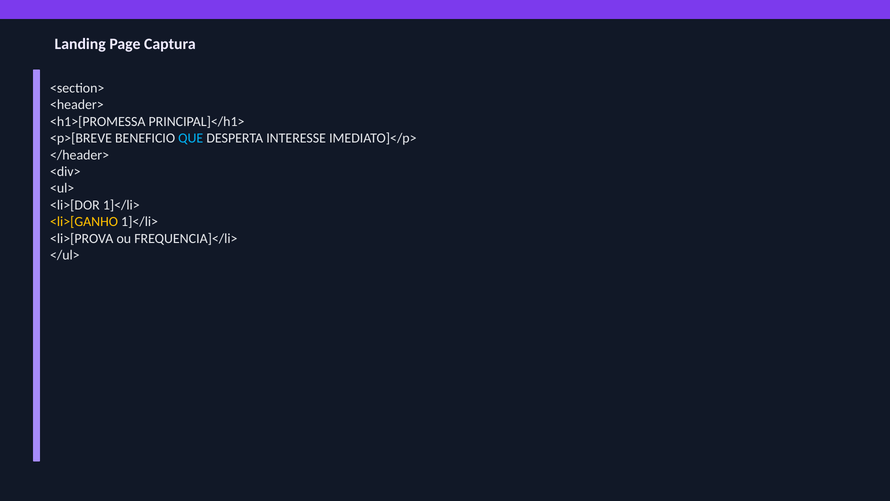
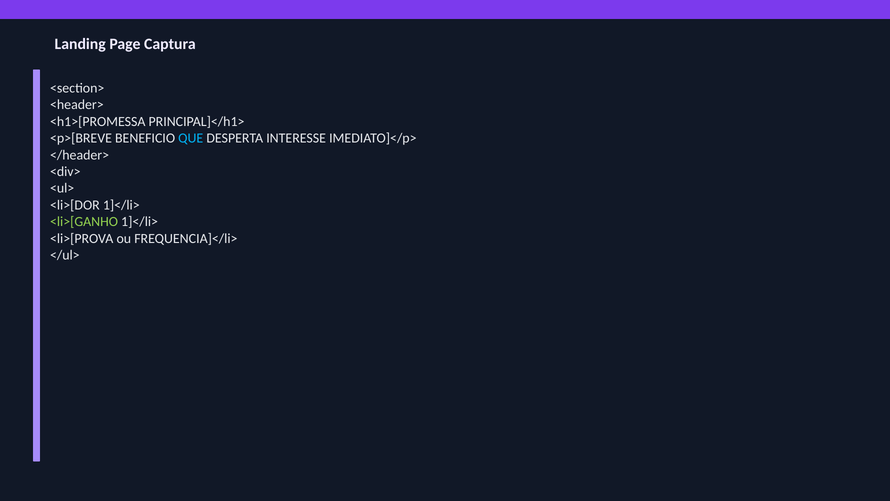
<li>[GANHO colour: yellow -> light green (84, 222)
